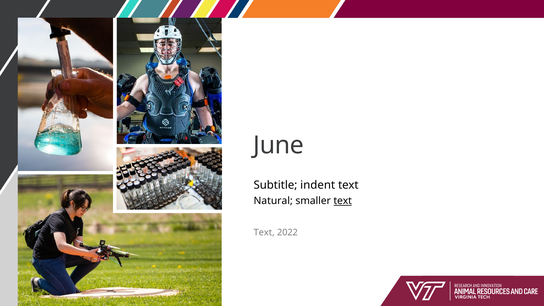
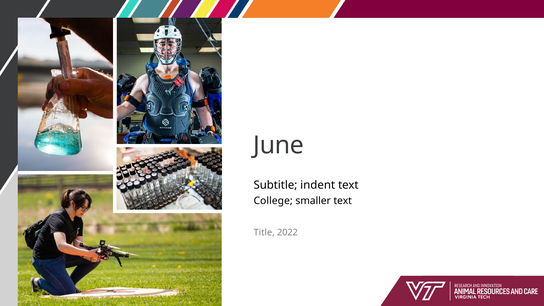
Natural: Natural -> College (273, 201)
text underline: present -> none (343, 201)
Text: Text -> Title (264, 233)
